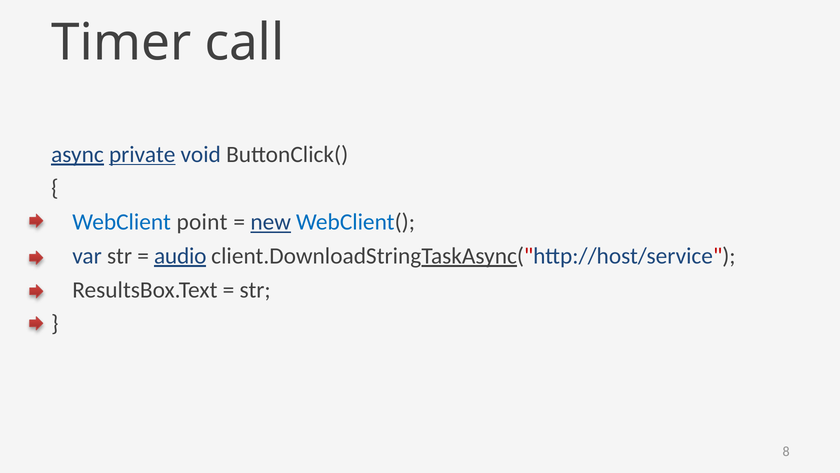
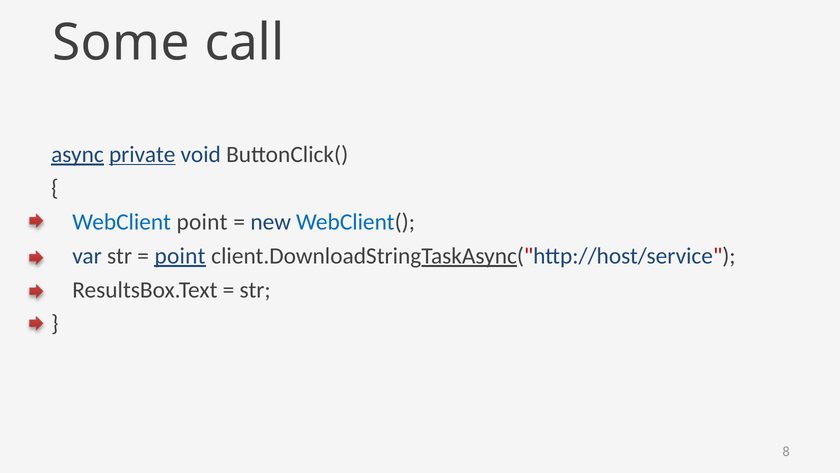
Timer: Timer -> Some (121, 43)
new underline: present -> none (271, 222)
audio: audio -> point (180, 256)
